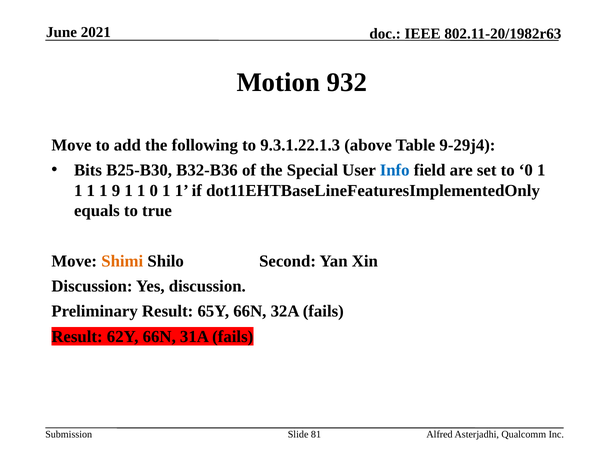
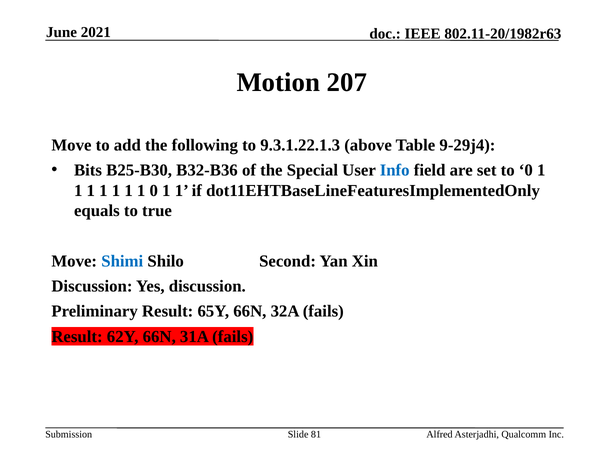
932: 932 -> 207 (347, 82)
9: 9 -> 1 (116, 190)
Shimi colour: orange -> blue (122, 261)
